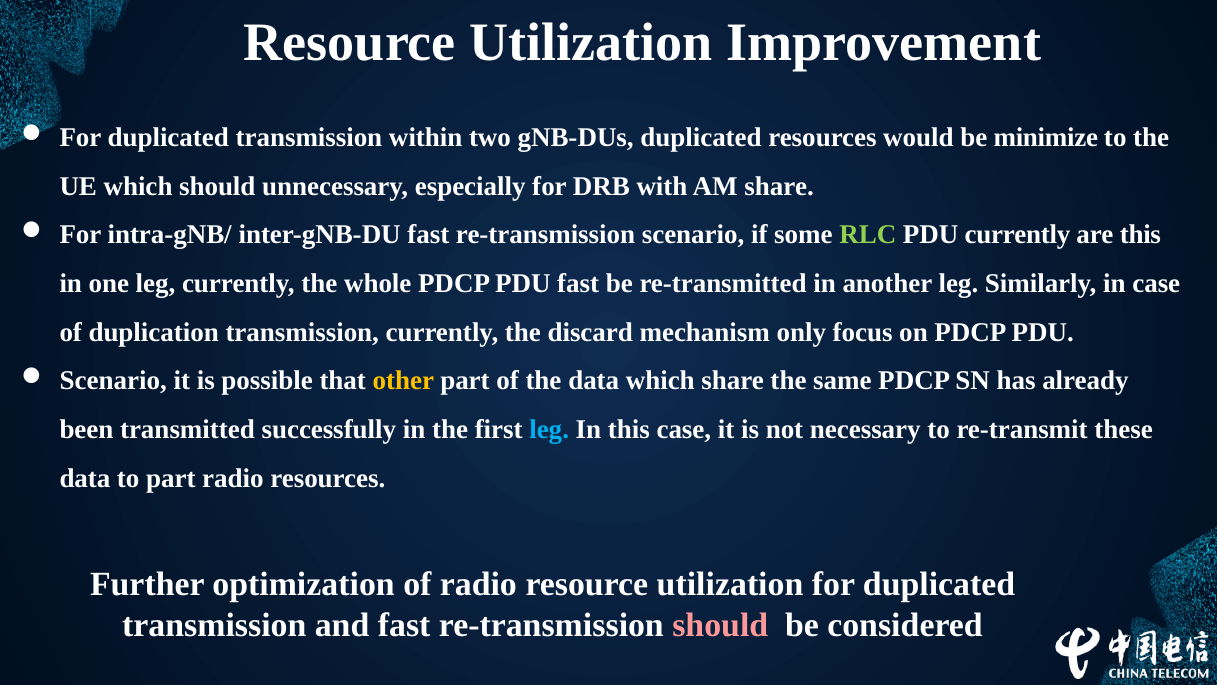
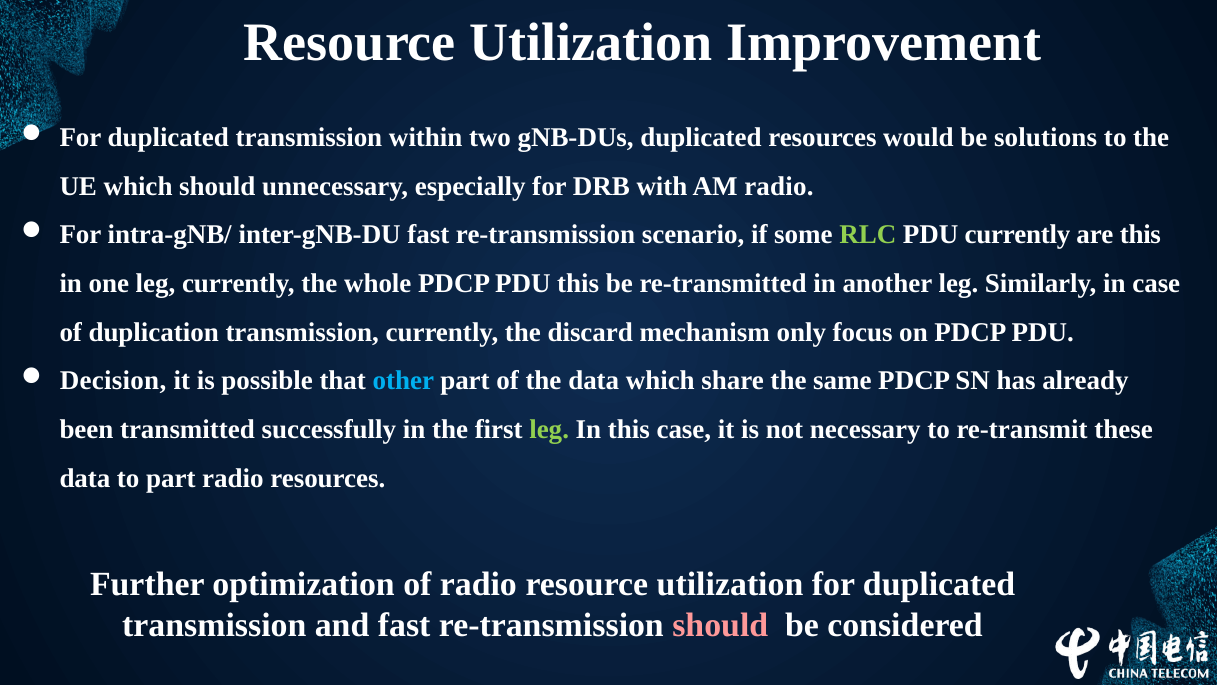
minimize: minimize -> solutions (1046, 138)
AM share: share -> radio (779, 186)
PDU fast: fast -> this (578, 283)
Scenario: Scenario -> Decision (113, 381)
other colour: yellow -> light blue (403, 381)
leg colour: light blue -> light green (549, 429)
